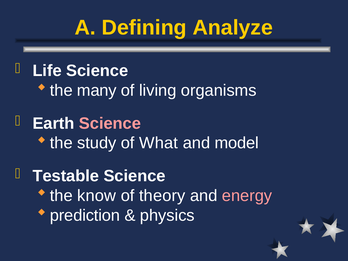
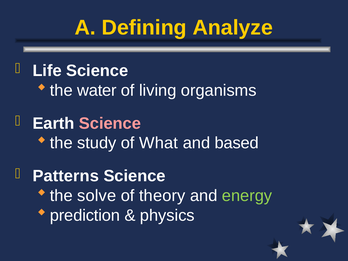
many: many -> water (97, 90)
model: model -> based (237, 143)
Testable: Testable -> Patterns (66, 176)
know: know -> solve (97, 196)
energy colour: pink -> light green (247, 196)
